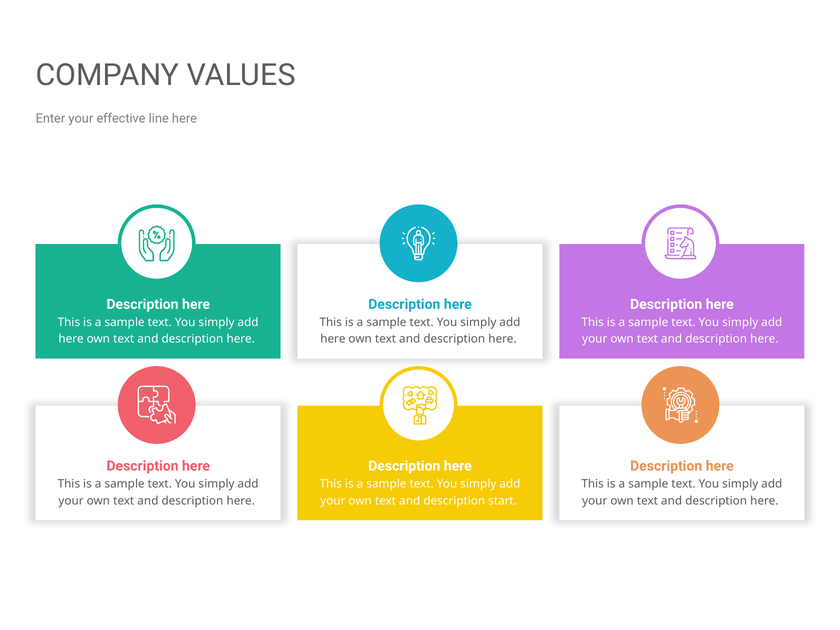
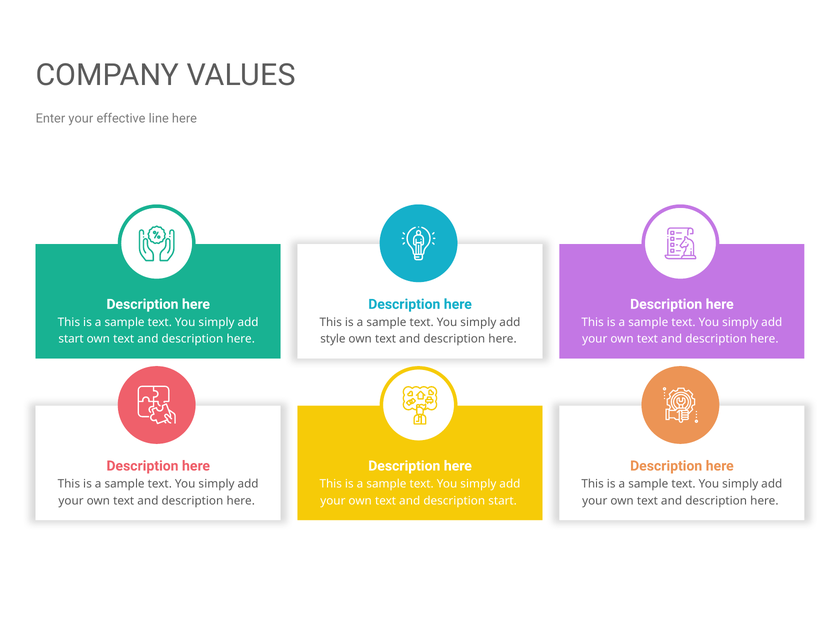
here: here -> start (71, 339)
here: here -> style (333, 339)
